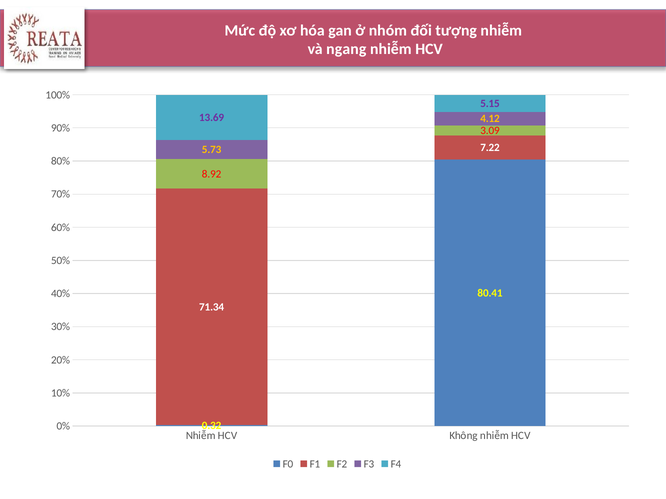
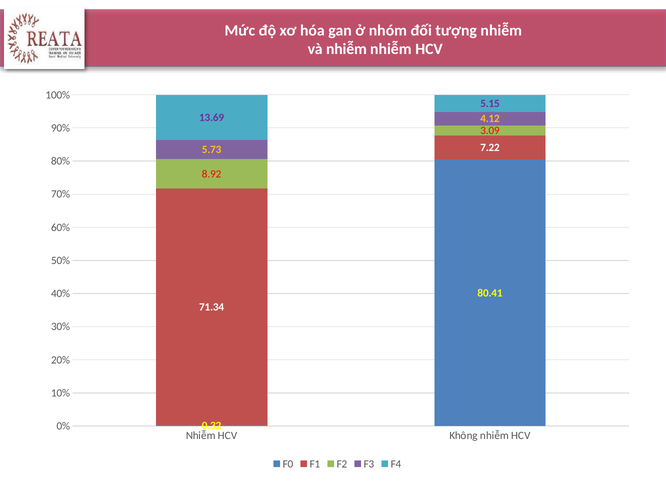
và ngang: ngang -> nhiễm (346, 49)
